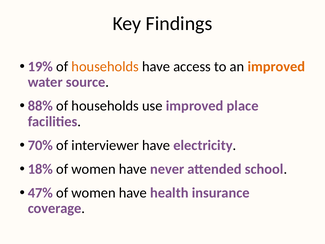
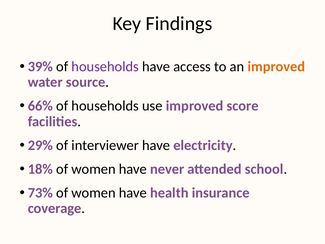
19%: 19% -> 39% (40, 66)
households colour: orange -> purple (105, 66)
88%: 88% -> 66% (40, 106)
place: place -> score (243, 106)
70%: 70% -> 29% (40, 145)
47%: 47% -> 73% (40, 193)
